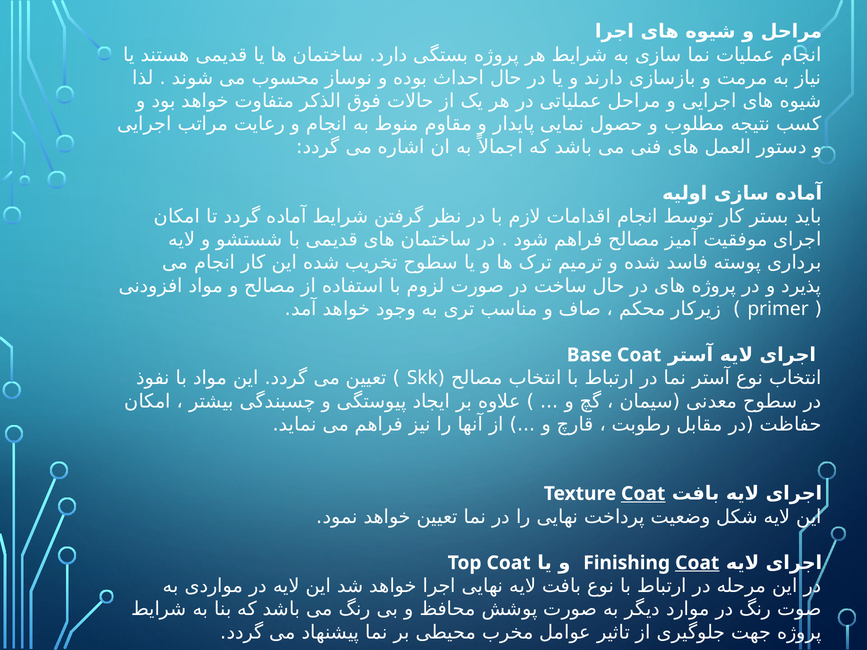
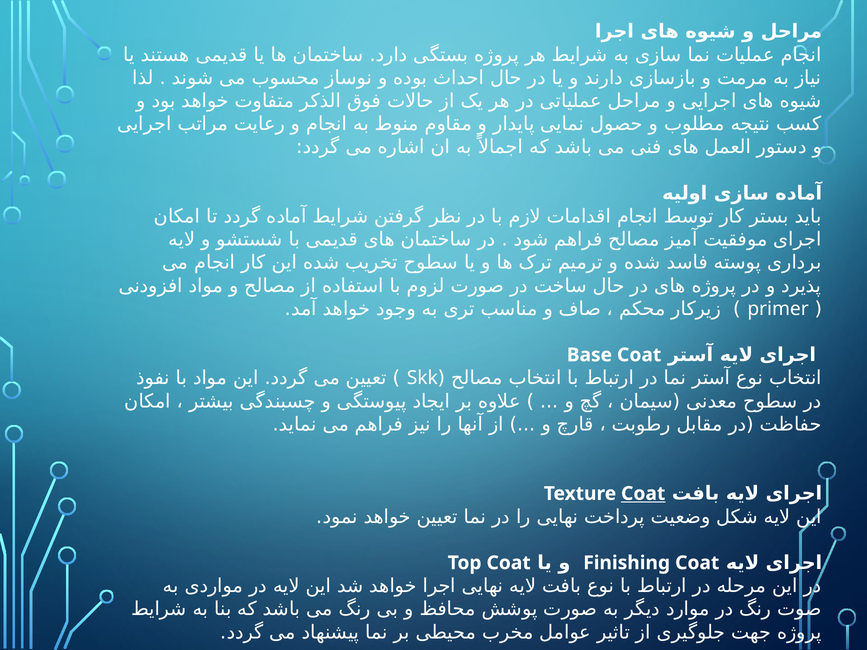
Coat underline: present -> none (697, 563)
